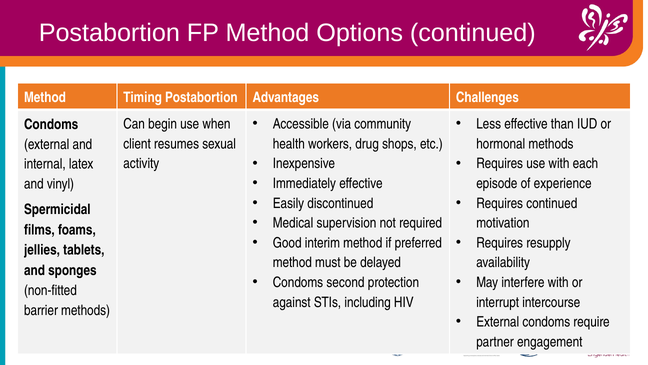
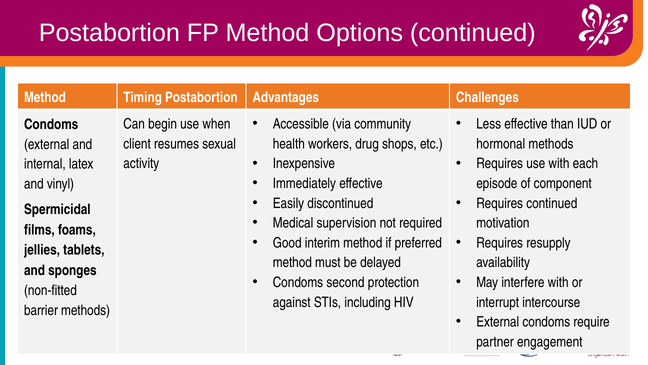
experience: experience -> component (563, 183)
